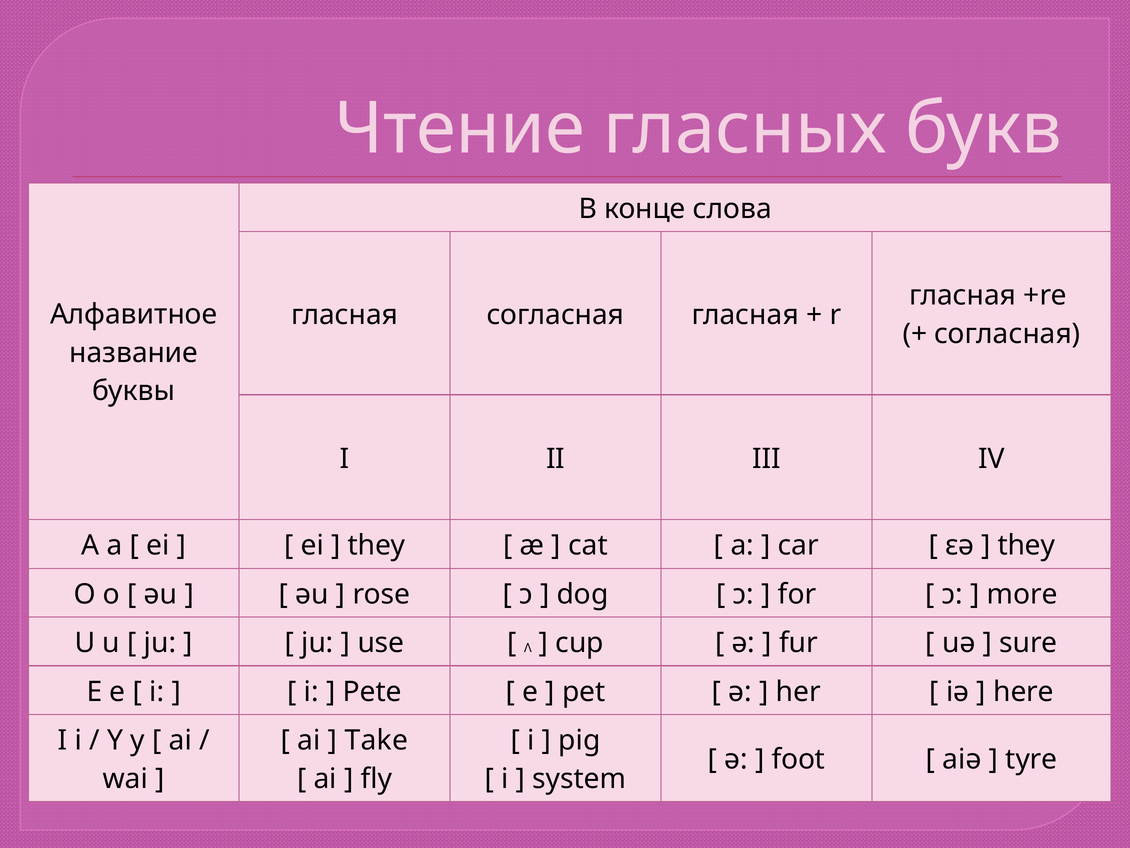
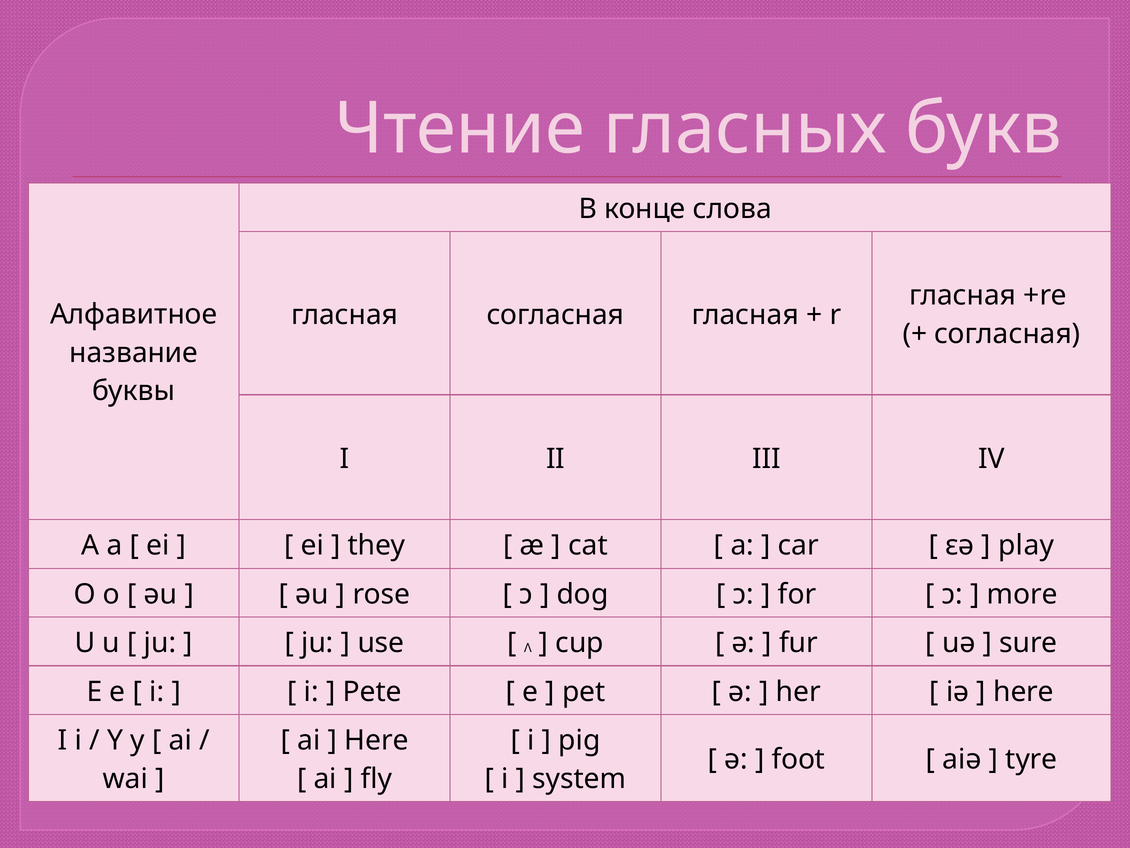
they: they -> play (1026, 545)
Take: Take -> Here (376, 740)
